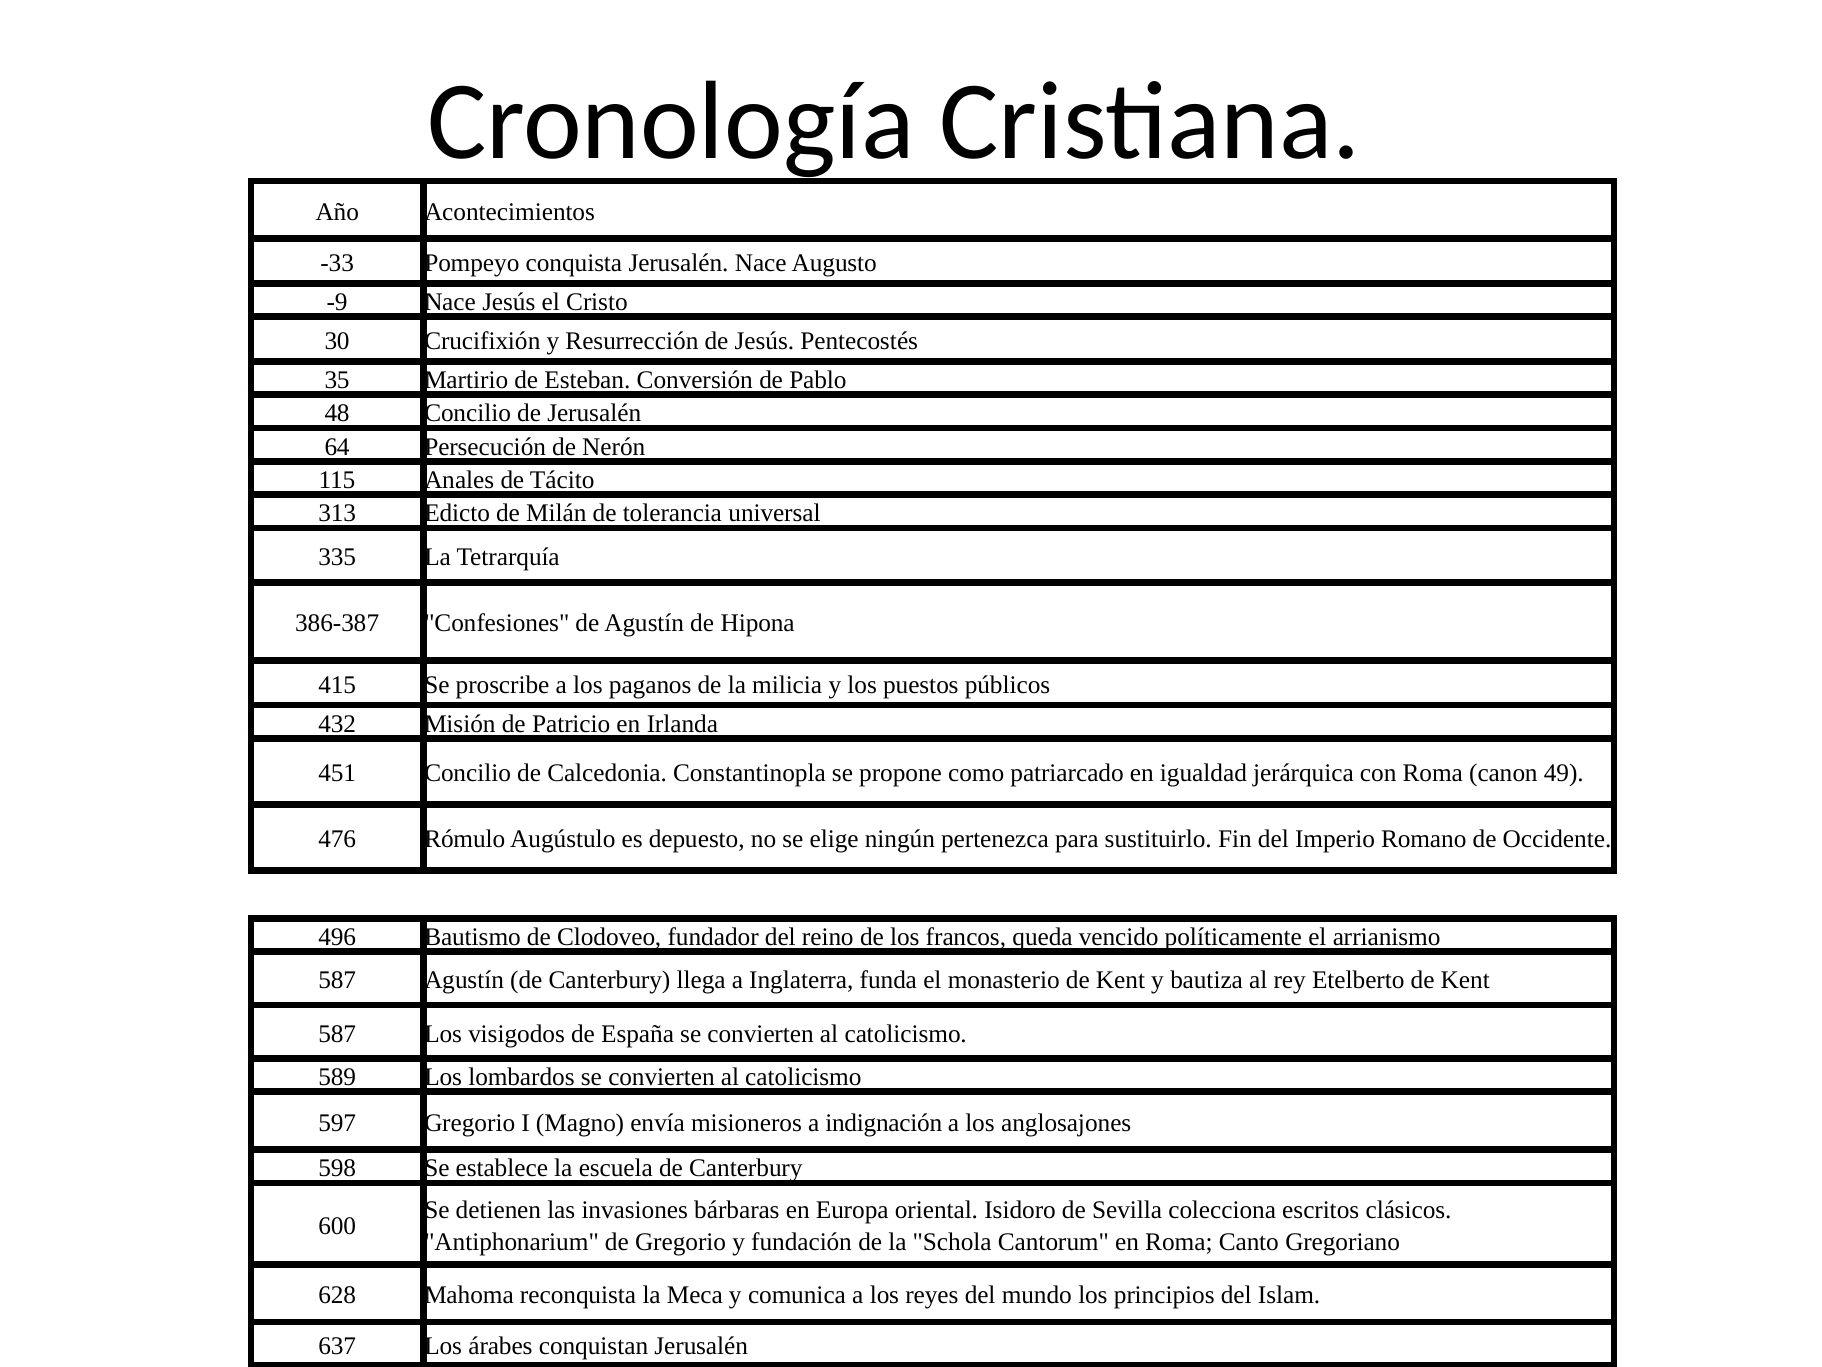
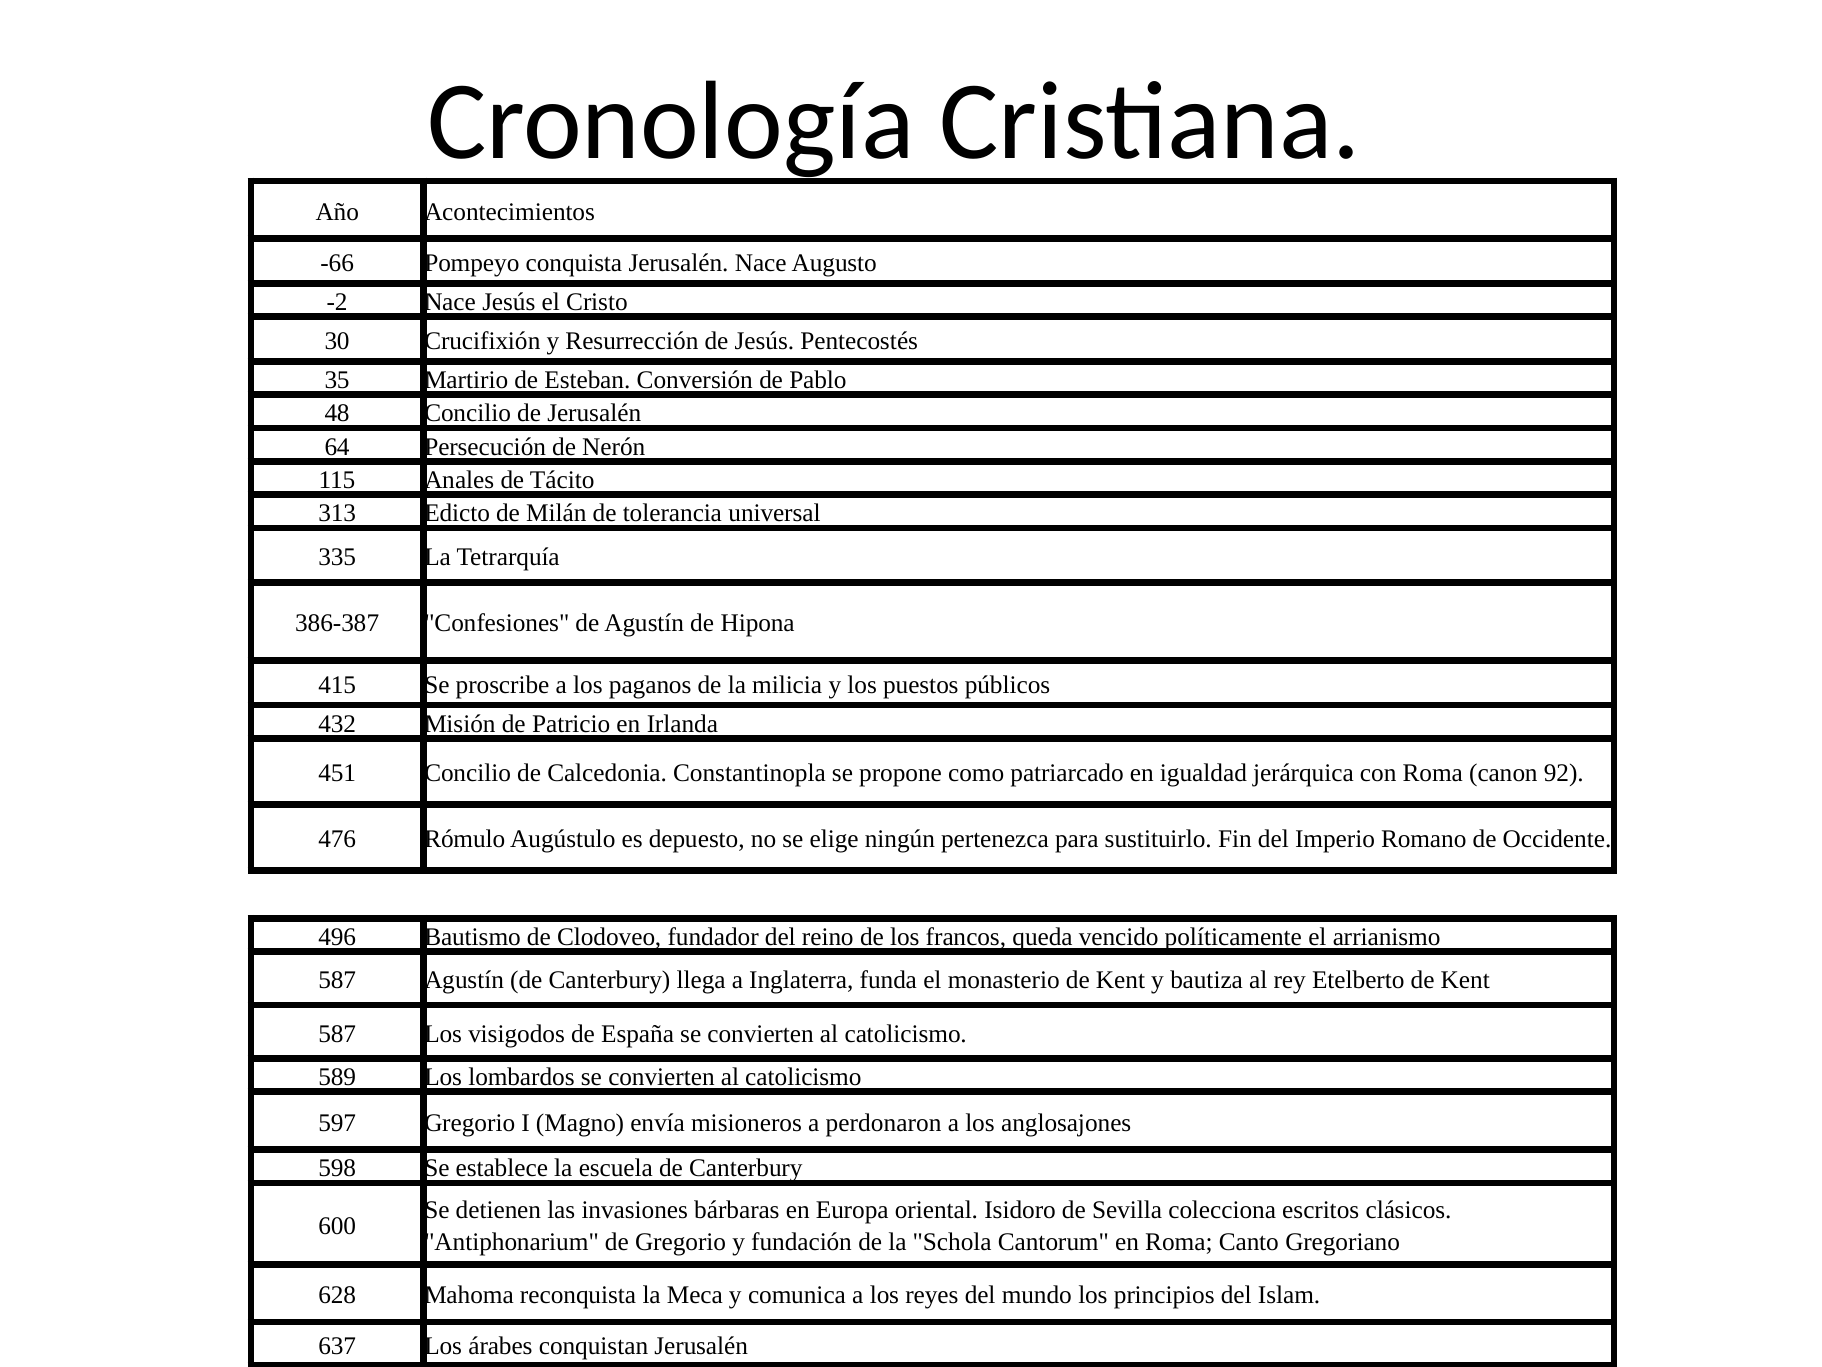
-33: -33 -> -66 (337, 263)
-9: -9 -> -2 (337, 302)
49: 49 -> 92 (1564, 773)
indignación: indignación -> perdonaron (884, 1122)
